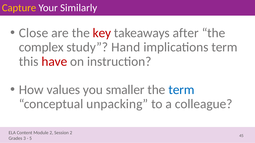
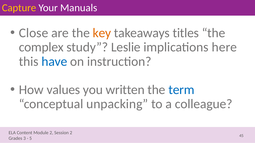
Similarly: Similarly -> Manuals (79, 8)
key colour: red -> orange (102, 33)
after: after -> titles (186, 33)
Hand: Hand -> Leslie (126, 47)
implications term: term -> here (224, 47)
have colour: red -> blue (54, 62)
smaller: smaller -> written (125, 90)
